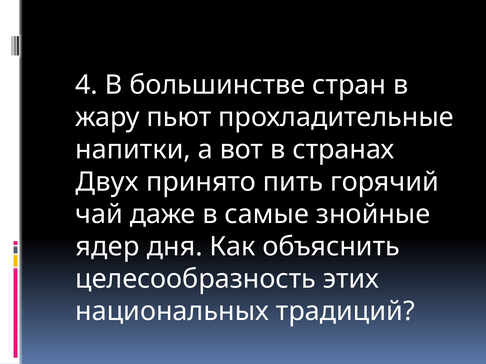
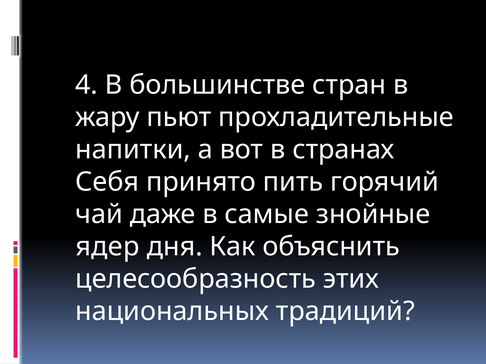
Двух: Двух -> Себя (107, 182)
